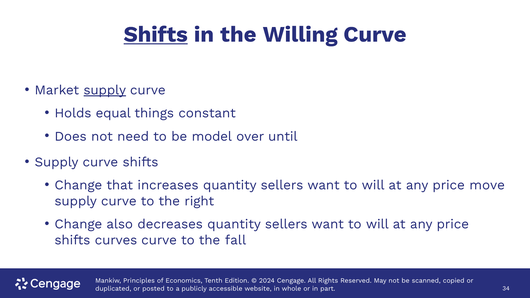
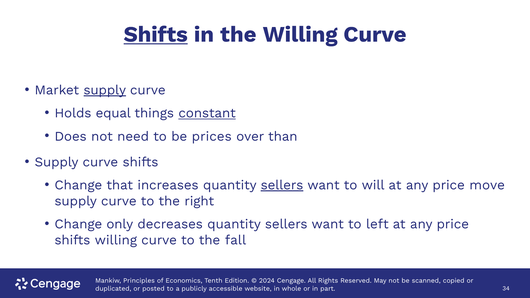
constant underline: none -> present (207, 113)
model: model -> prices (212, 136)
until: until -> than (283, 136)
sellers underline: none -> present (282, 185)
also: also -> only (120, 224)
will: will -> left (377, 224)
shifts curves: curves -> willing (116, 240)
